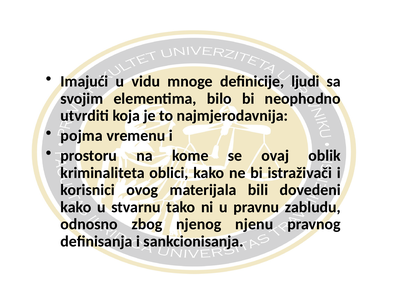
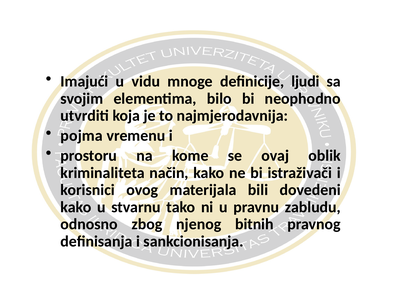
oblici: oblici -> način (169, 173)
njenu: njenu -> bitnih (254, 224)
